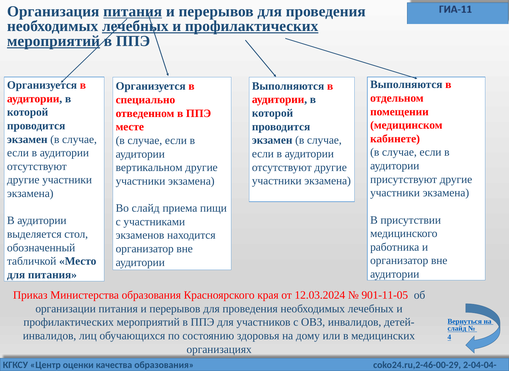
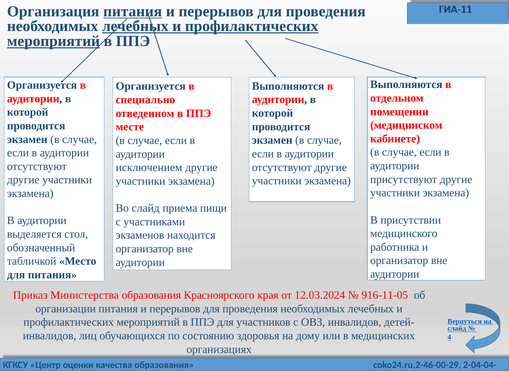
вертикальном: вертикальном -> исключением (149, 167)
901-11-05: 901-11-05 -> 916-11-05 (385, 295)
